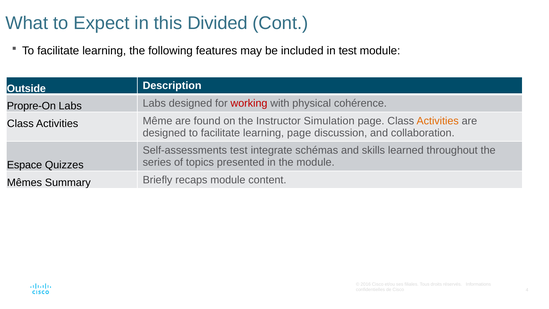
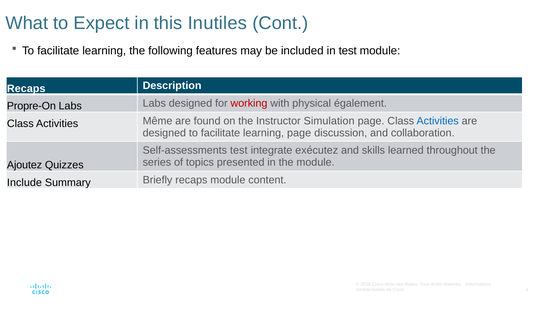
Divided: Divided -> Inutiles (217, 23)
Outside: Outside -> Recaps (26, 89)
cohérence: cohérence -> également (360, 103)
Activities colour: orange -> blue (438, 121)
schémas: schémas -> exécutez (317, 150)
Espace: Espace -> Ajoutez (25, 165)
Mêmes: Mêmes -> Include (24, 183)
